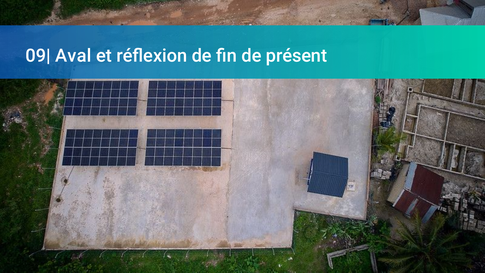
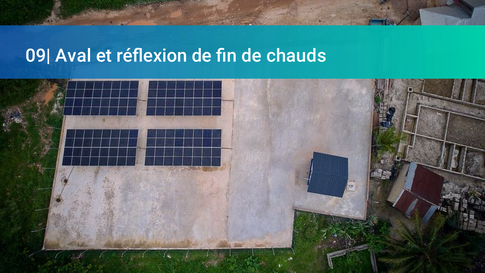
présent: présent -> chauds (296, 56)
